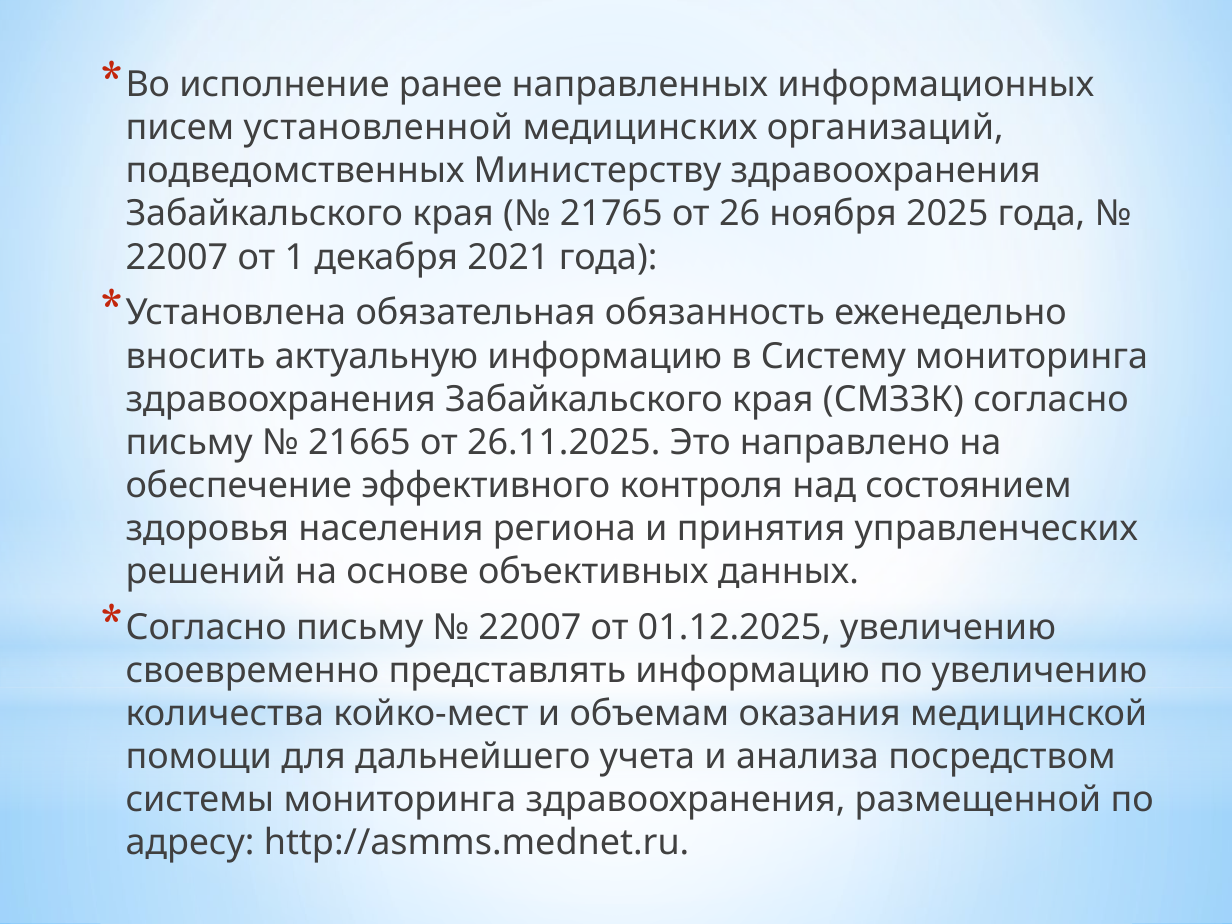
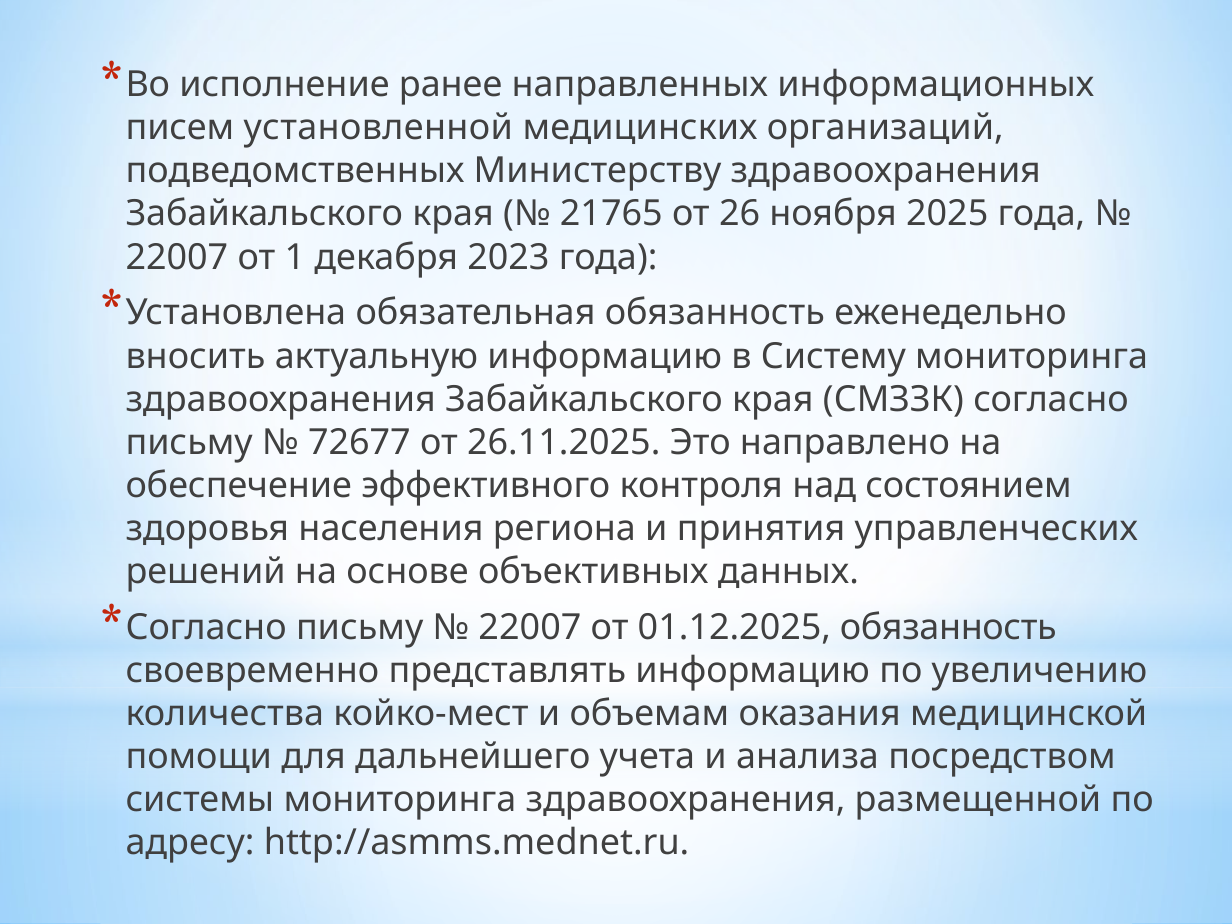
2021: 2021 -> 2023 (508, 257)
21665: 21665 -> 72677 (359, 442)
01.12.2025 увеличению: увеличению -> обязанность (948, 628)
